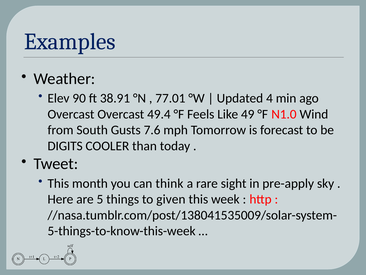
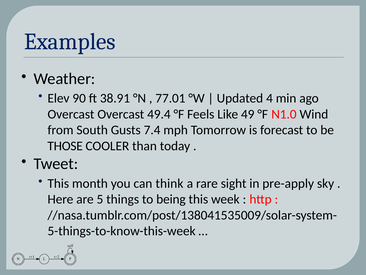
7.6: 7.6 -> 7.4 (152, 130)
DIGITS: DIGITS -> THOSE (65, 146)
given: given -> being (171, 199)
